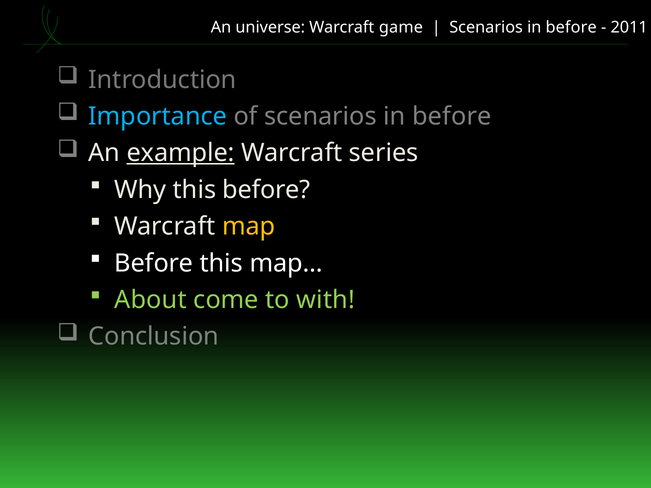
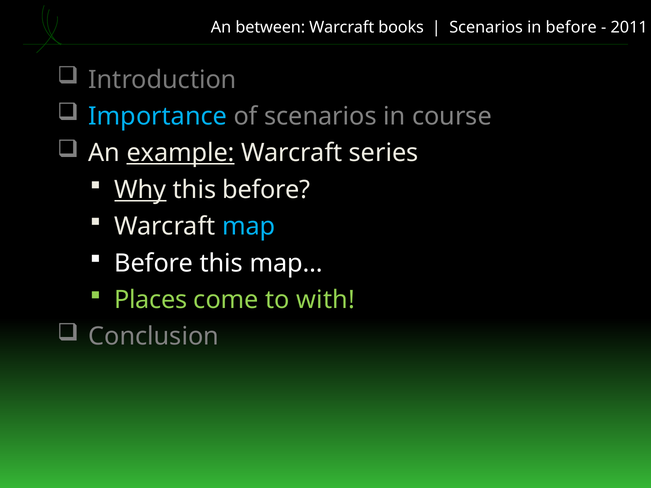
universe: universe -> between (270, 28)
game: game -> books (401, 28)
of scenarios in before: before -> course (452, 116)
Why underline: none -> present (140, 190)
map colour: yellow -> light blue (249, 227)
About: About -> Places (151, 300)
